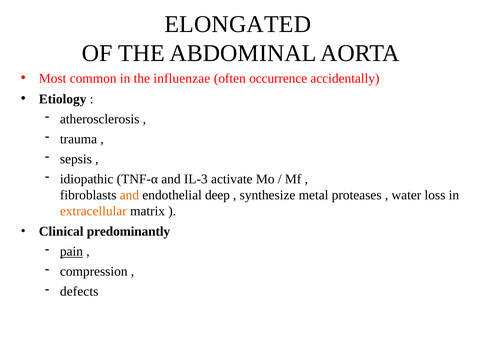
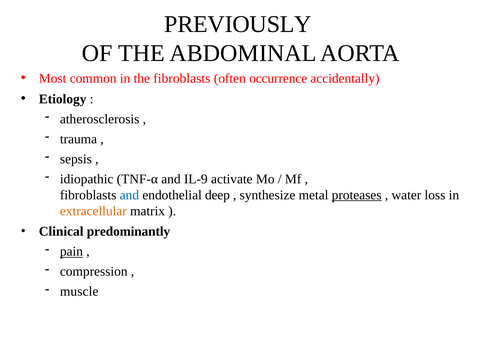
ELONGATED: ELONGATED -> PREVIOUSLY (238, 24)
the influenzae: influenzae -> fibroblasts (182, 78)
IL-3: IL-3 -> IL-9 (196, 179)
and colour: orange -> blue (129, 195)
proteases underline: none -> present (357, 195)
defects: defects -> muscle (79, 291)
